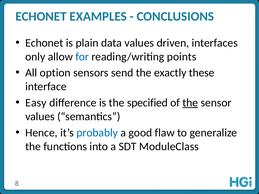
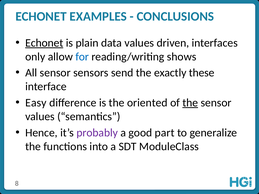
Echonet underline: none -> present (44, 43)
points: points -> shows (182, 57)
All option: option -> sensor (55, 73)
specified: specified -> oriented (147, 103)
probably colour: blue -> purple (97, 133)
flaw: flaw -> part (165, 133)
